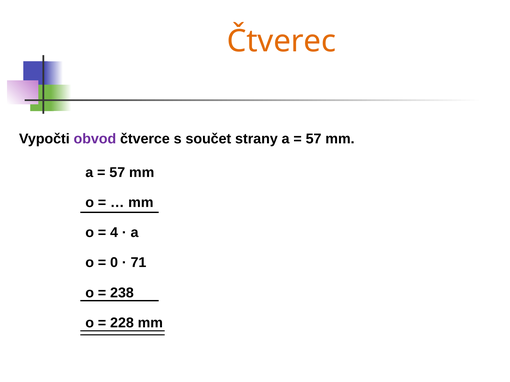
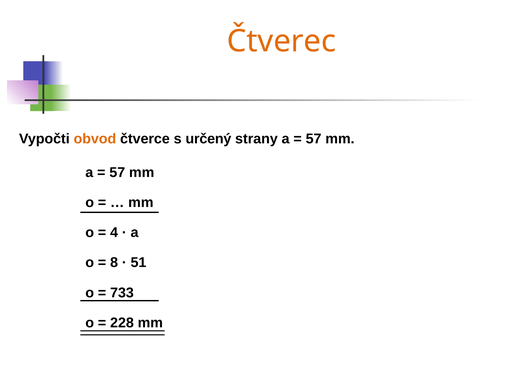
obvod colour: purple -> orange (95, 139)
součet: součet -> určený (208, 139)
0: 0 -> 8 (114, 263)
71: 71 -> 51 (138, 263)
238: 238 -> 733 (122, 293)
